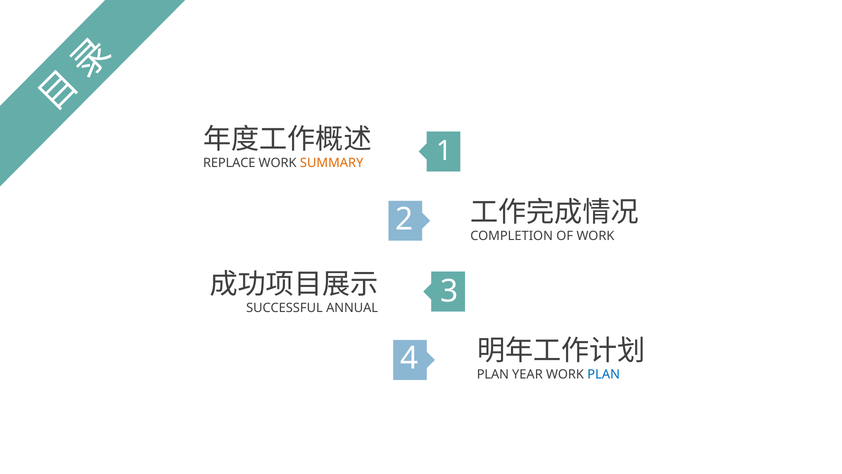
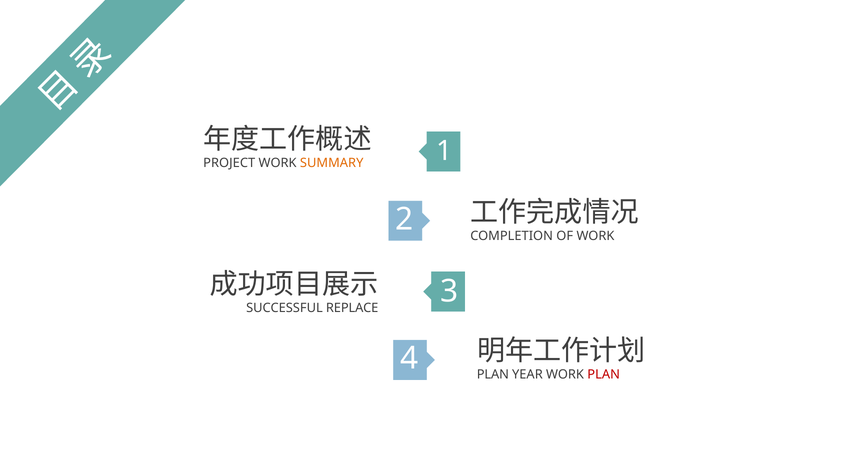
REPLACE: REPLACE -> PROJECT (229, 163)
ANNUAL: ANNUAL -> REPLACE (352, 308)
PLAN colour: blue -> red (604, 374)
